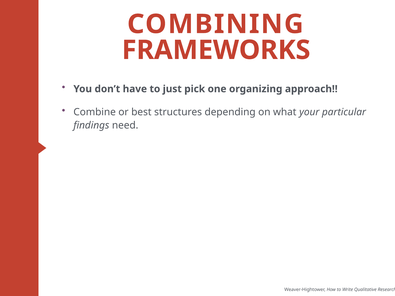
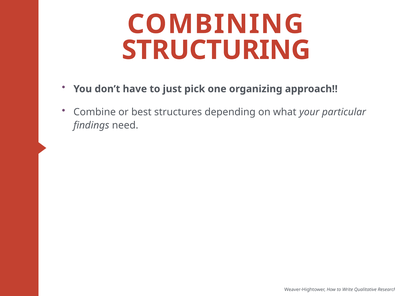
FRAMEWORKS: FRAMEWORKS -> STRUCTURING (216, 50)
